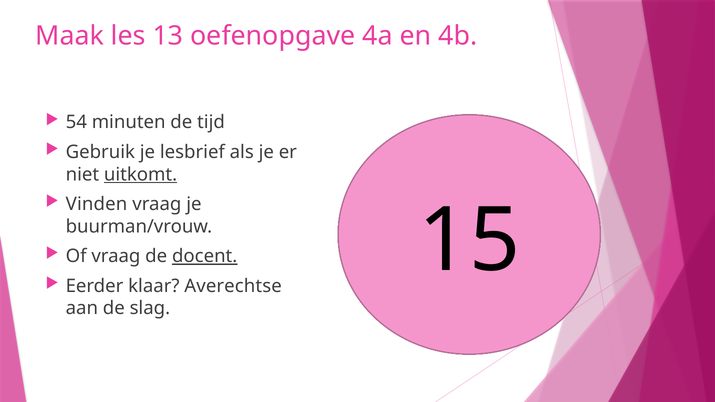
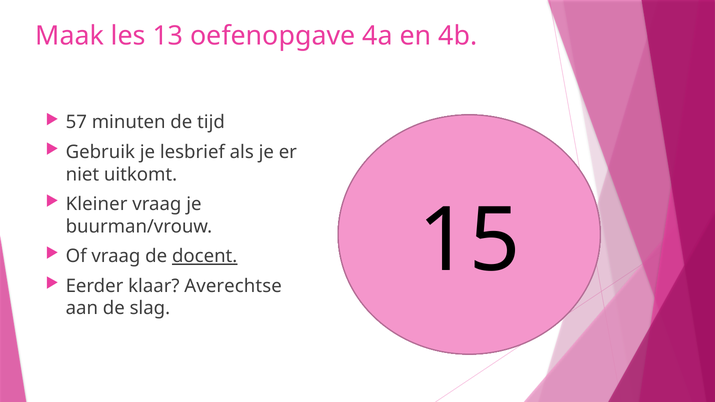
54: 54 -> 57 (76, 122)
uitkomt underline: present -> none (141, 174)
Vinden: Vinden -> Kleiner (97, 204)
